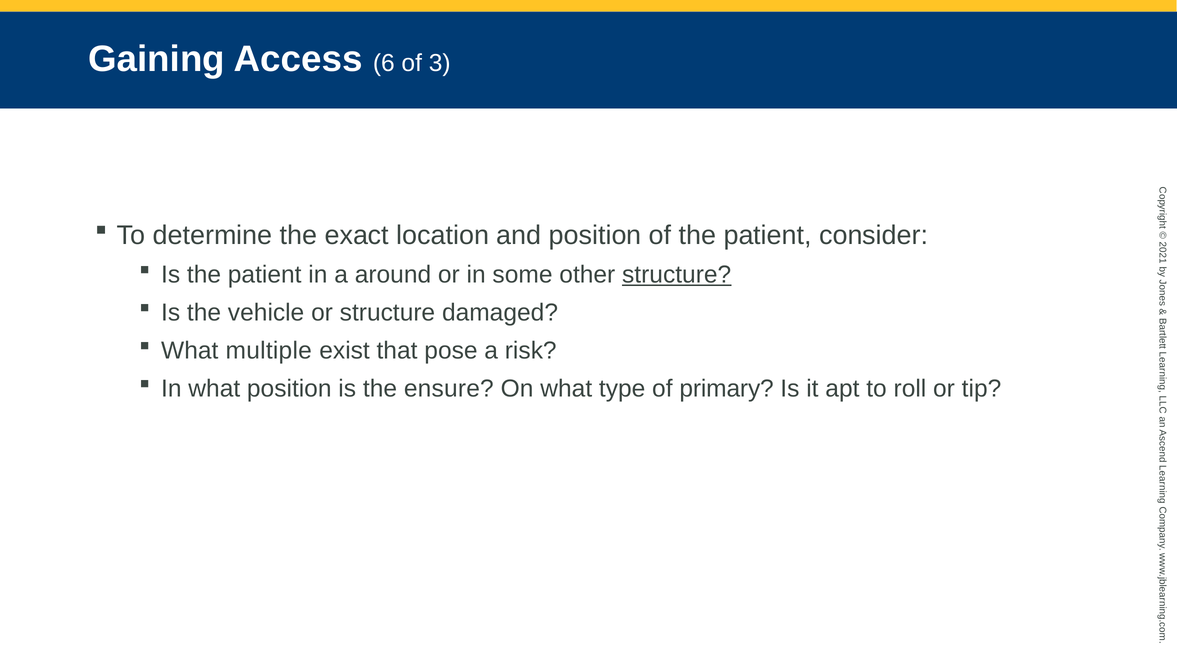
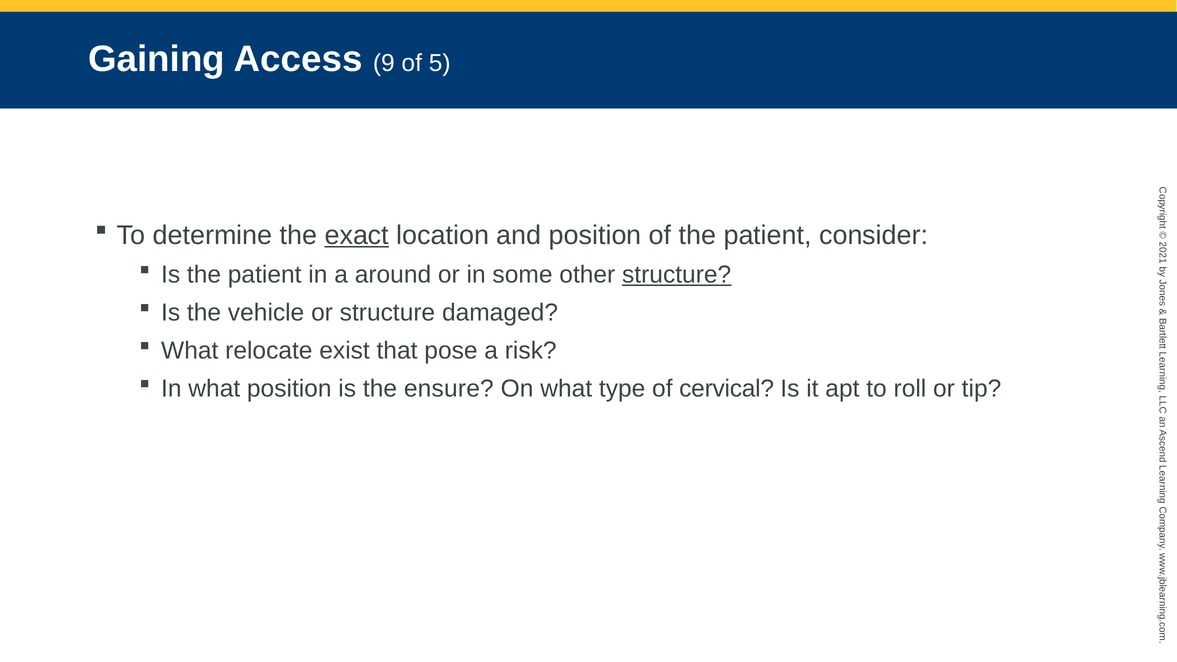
6: 6 -> 9 (384, 63)
3: 3 -> 5 (440, 63)
exact underline: none -> present (357, 235)
multiple: multiple -> relocate (269, 351)
primary: primary -> cervical (727, 389)
